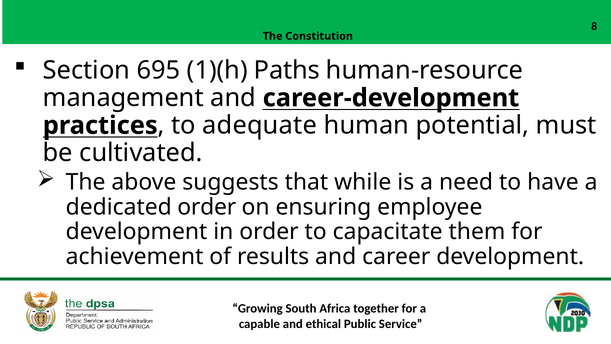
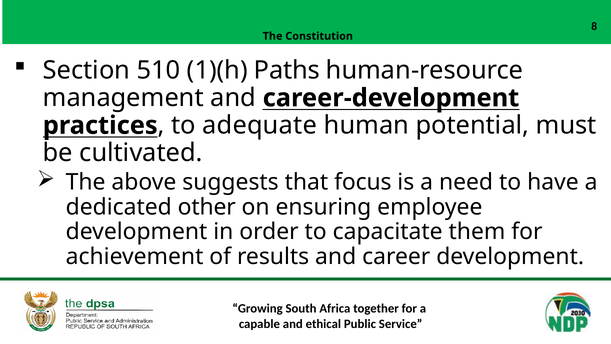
695: 695 -> 510 (159, 70)
while: while -> focus (363, 182)
dedicated order: order -> other (207, 207)
